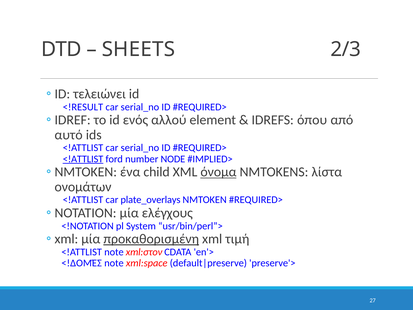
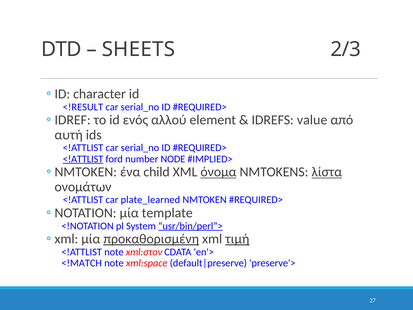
τελειώνει: τελειώνει -> character (100, 94)
όπου: όπου -> value (312, 120)
αυτό: αυτό -> αυτή (69, 135)
λίστα underline: none -> present (327, 172)
plate_overlays: plate_overlays -> plate_learned (150, 200)
ελέγχους: ελέγχους -> template (167, 213)
usr/bin/perl”> underline: none -> present (190, 226)
τιμή underline: none -> present (237, 239)
<!ΔΟΜΈΣ: <!ΔΟΜΈΣ -> <!MATCH (82, 263)
